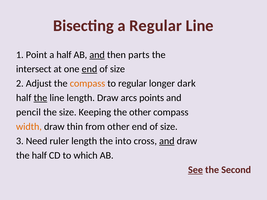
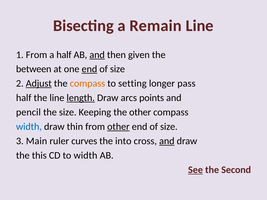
a Regular: Regular -> Remain (156, 26)
1 Point: Point -> From (37, 55)
parts: parts -> given (139, 55)
intersect: intersect -> between (34, 69)
Adjust underline: none -> present (39, 84)
to regular: regular -> setting (132, 84)
dark: dark -> pass (186, 84)
the underline: present -> none (40, 98)
length underline: none -> present (81, 98)
width colour: orange -> blue (29, 127)
other underline: none -> present (118, 127)
Need: Need -> Main (37, 141)
ruler length: length -> curves (84, 141)
the half: half -> this (39, 156)
to which: which -> width (85, 156)
